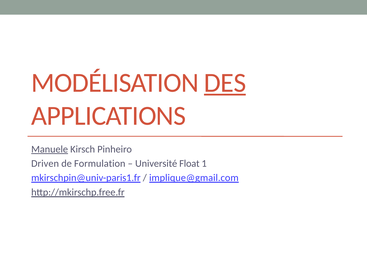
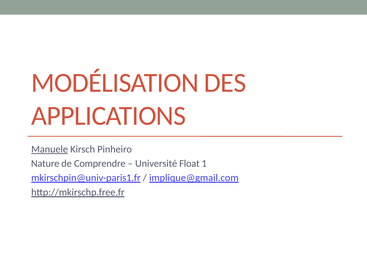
DES underline: present -> none (225, 83)
Driven: Driven -> Nature (45, 164)
Formulation: Formulation -> Comprendre (100, 164)
